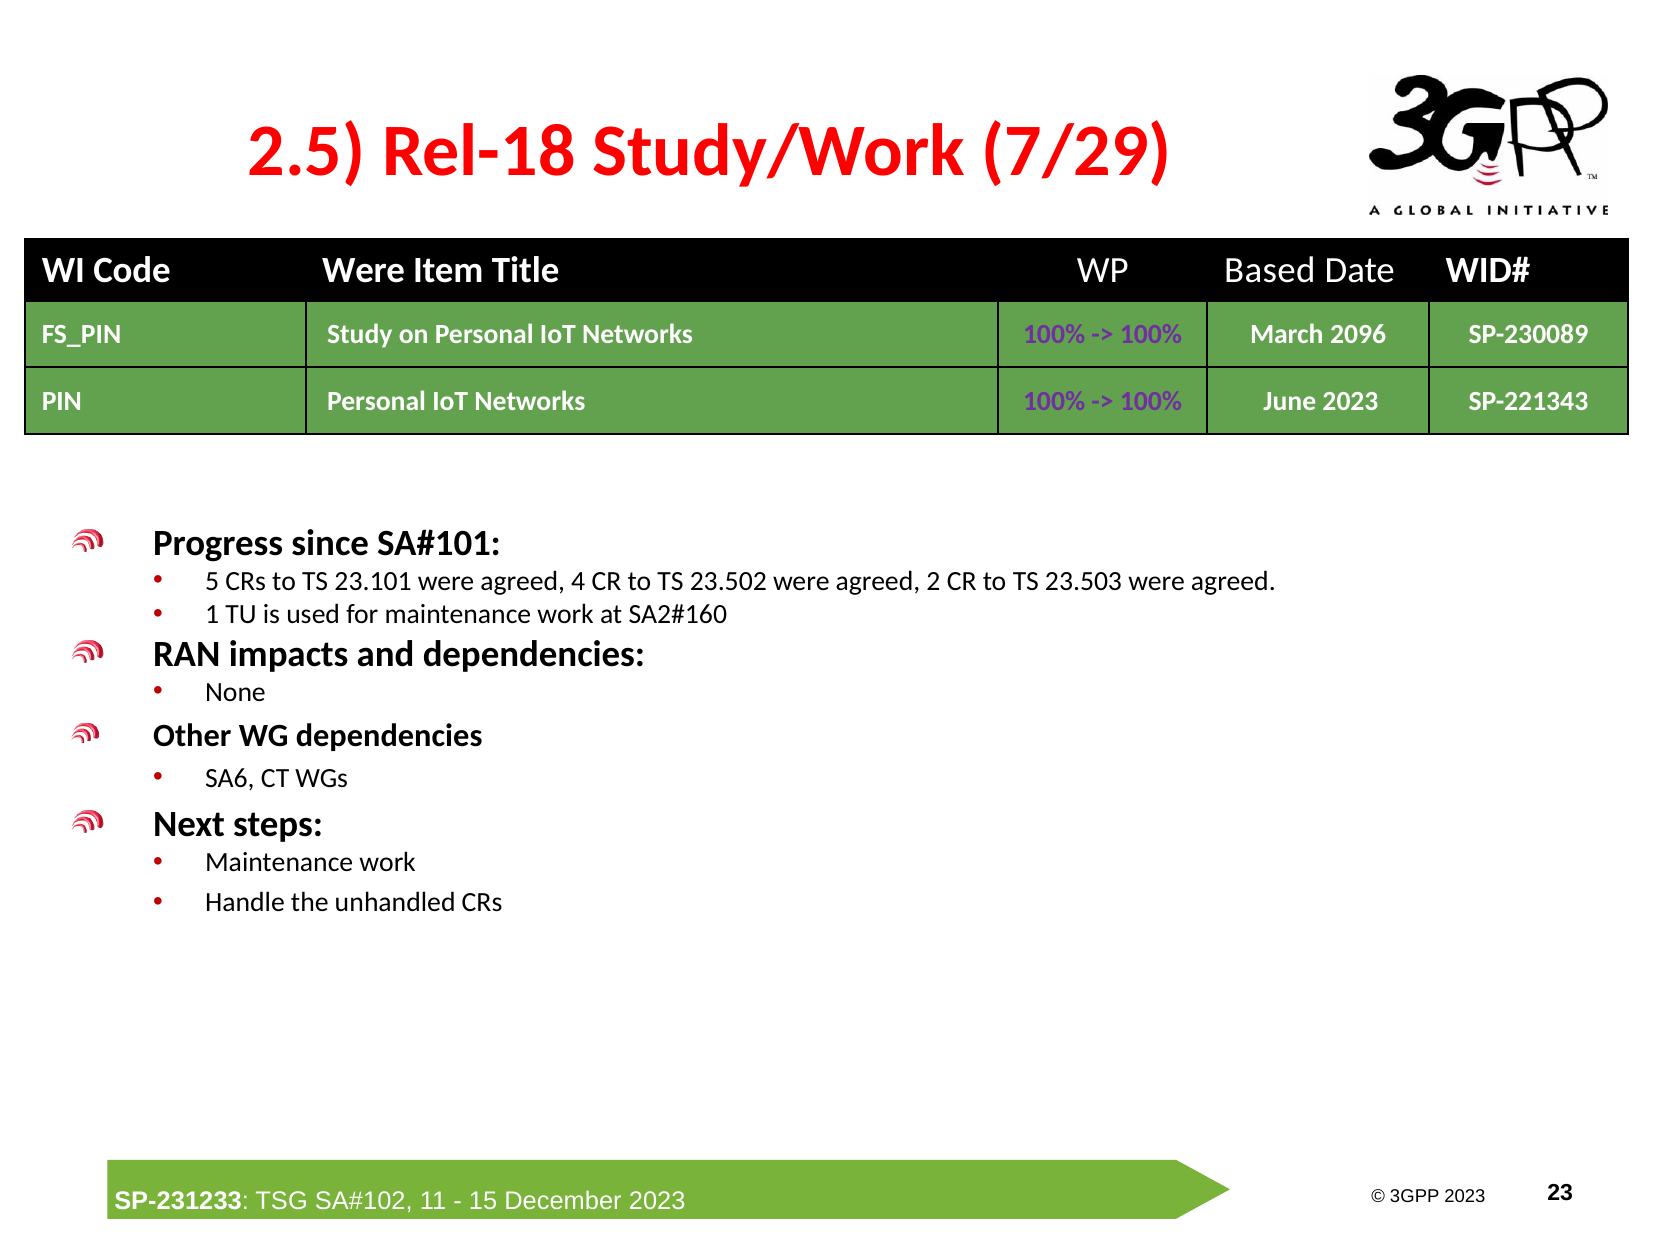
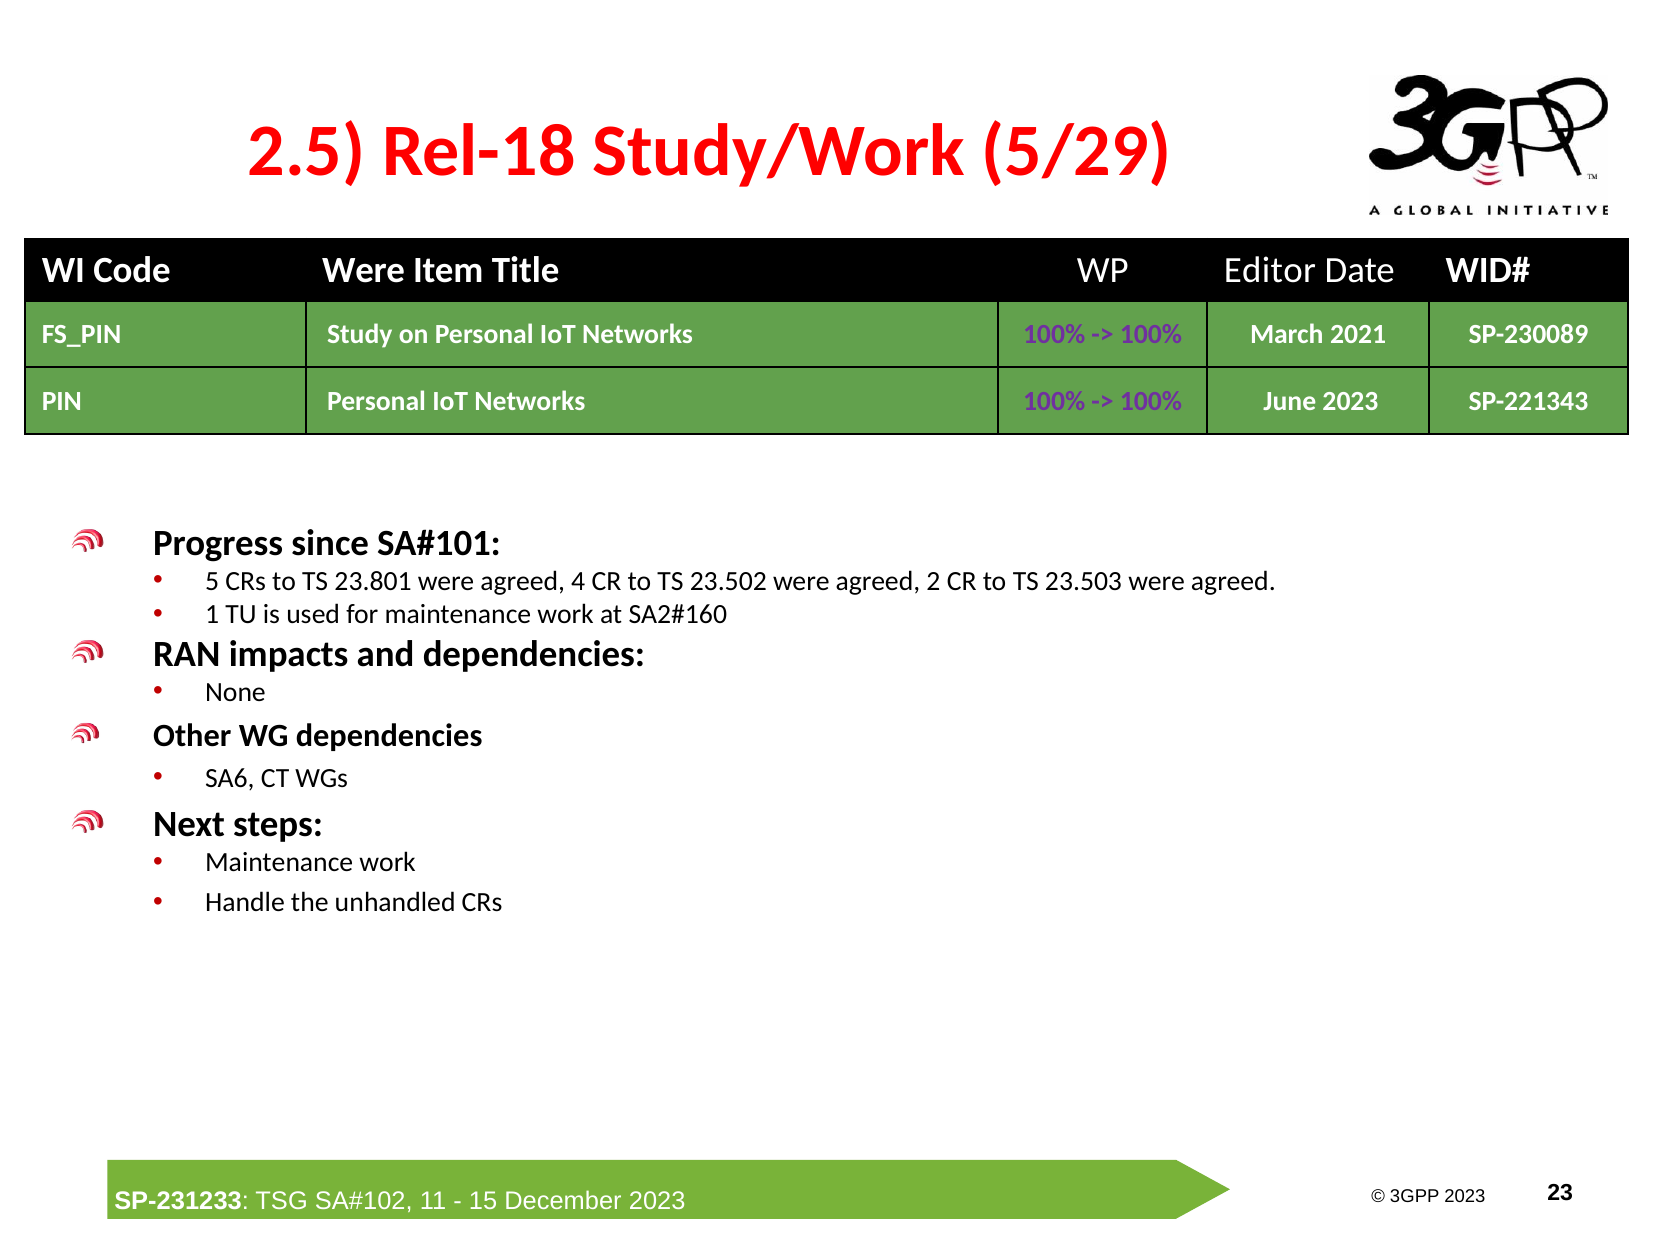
7/29: 7/29 -> 5/29 (1077, 151)
Based: Based -> Editor (1270, 270)
2096: 2096 -> 2021 (1358, 334)
23.101: 23.101 -> 23.801 (373, 581)
